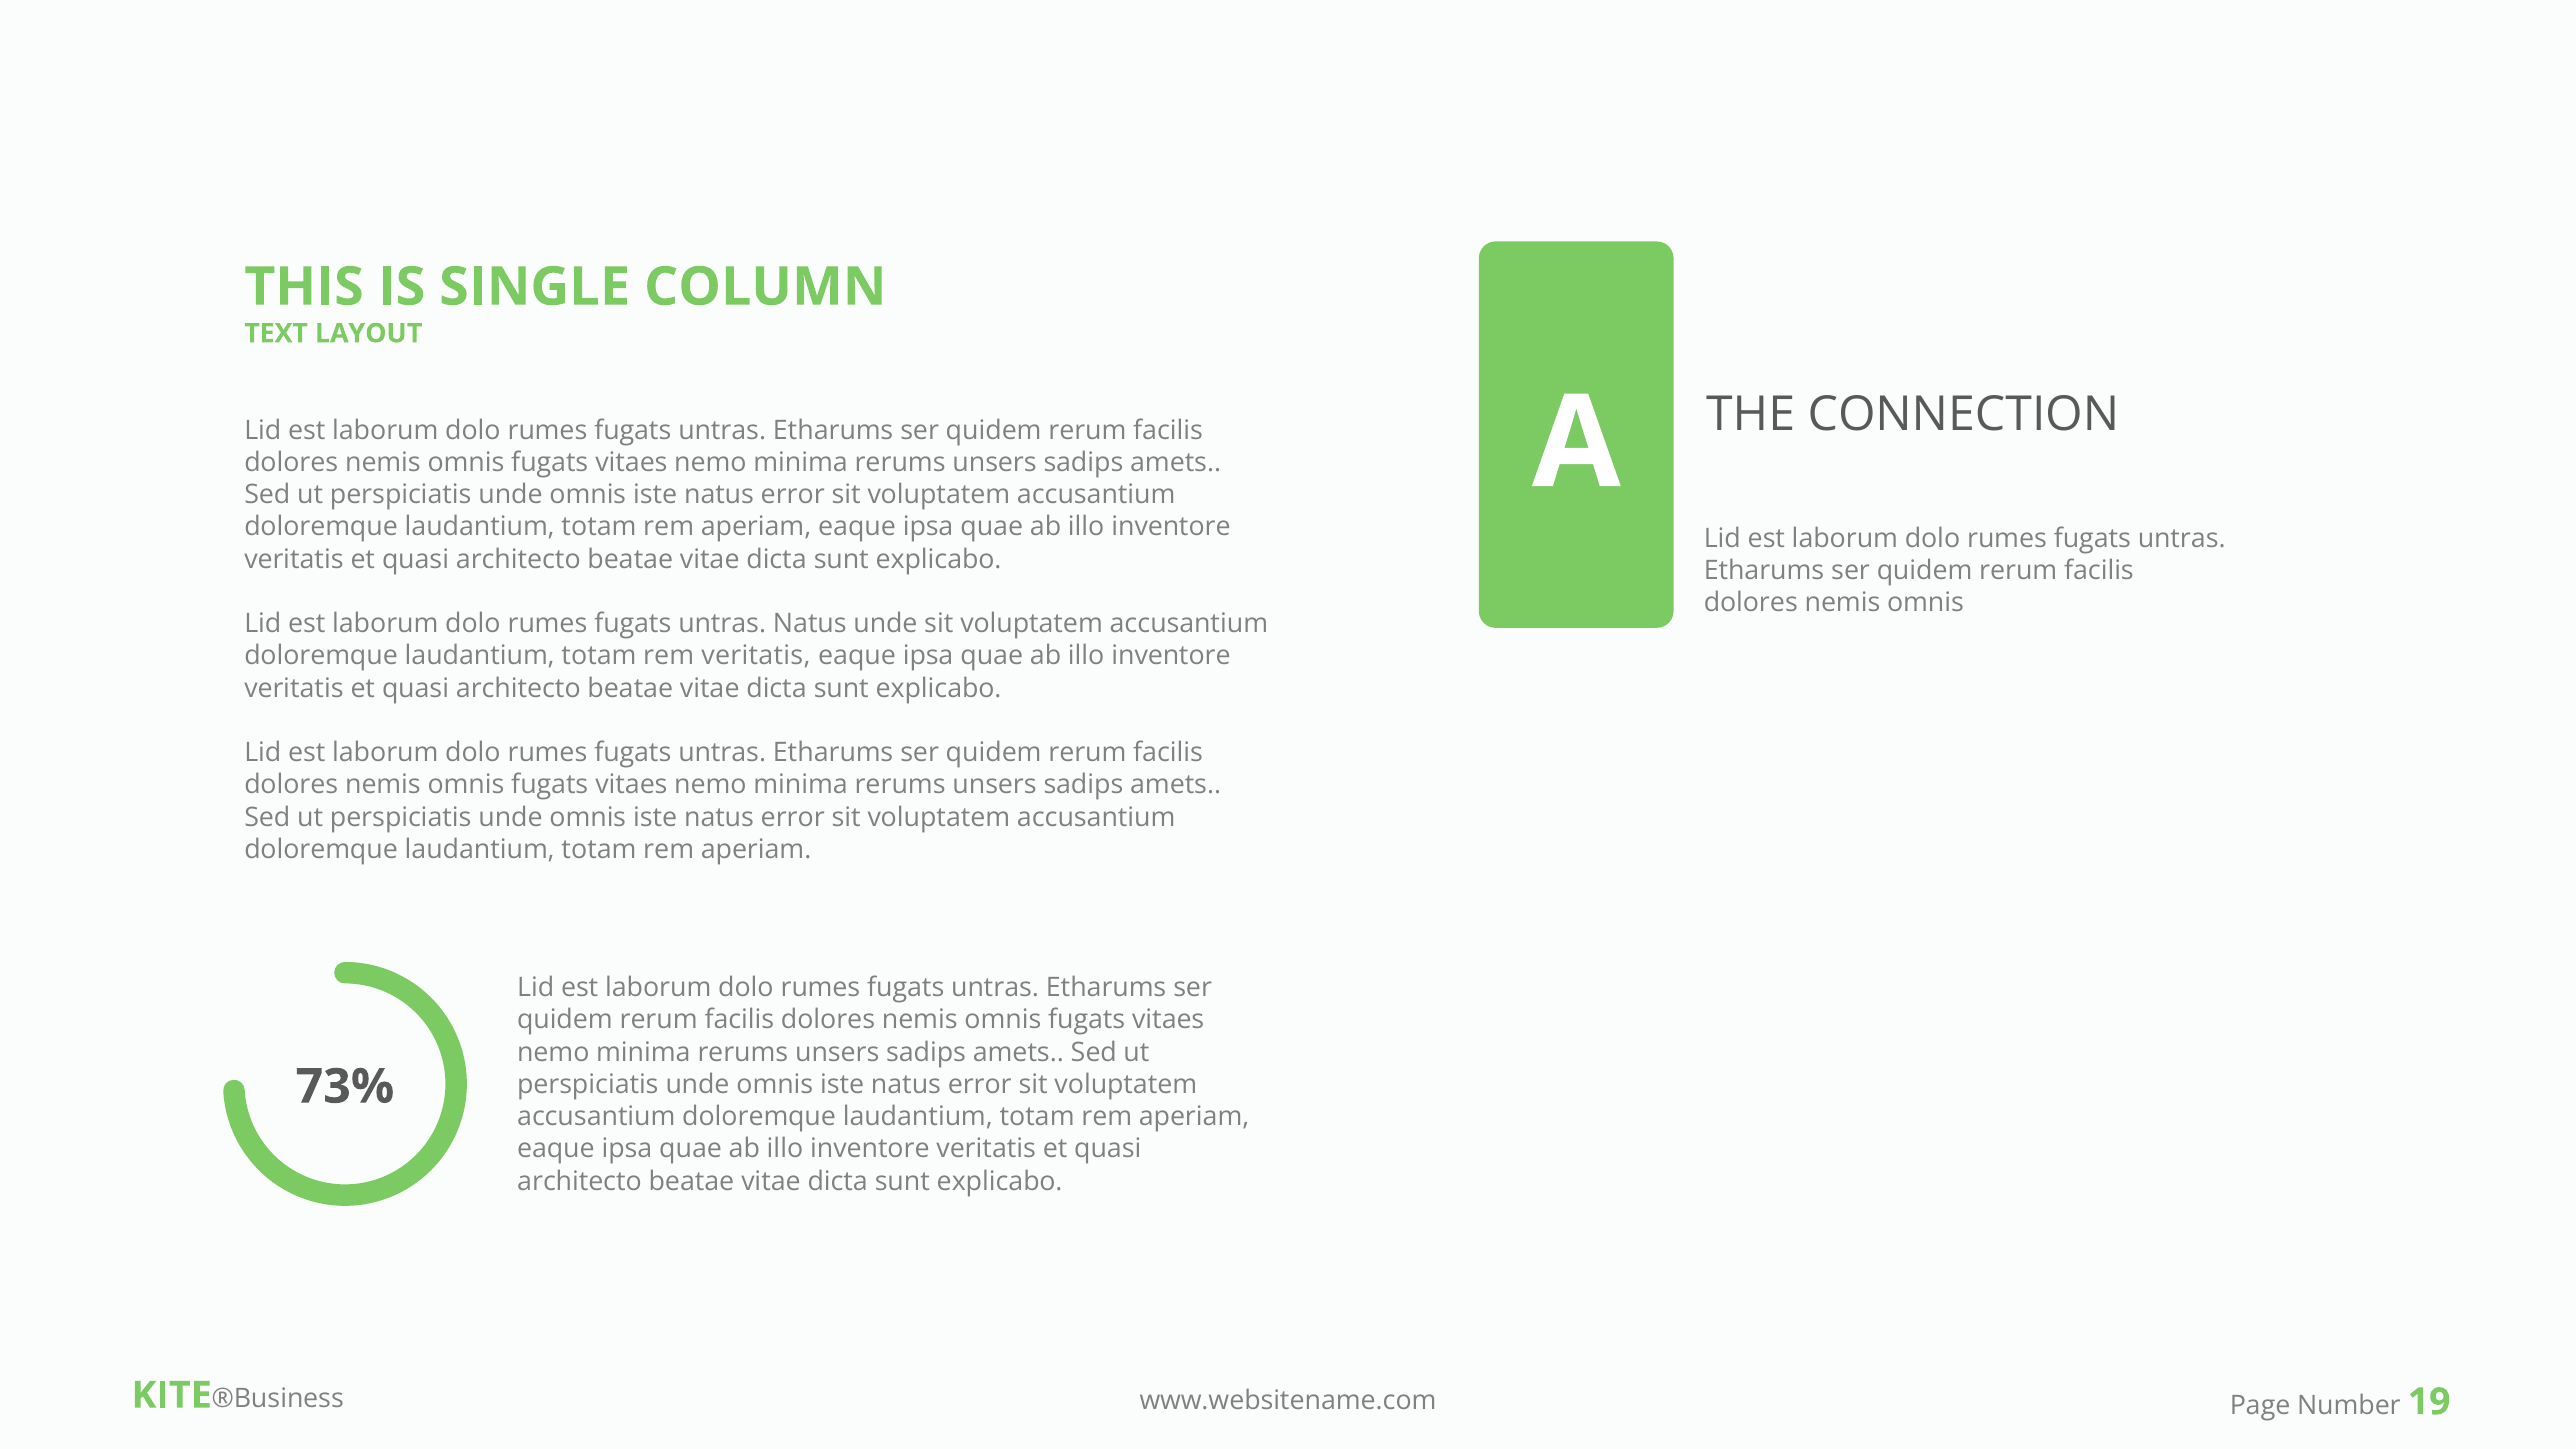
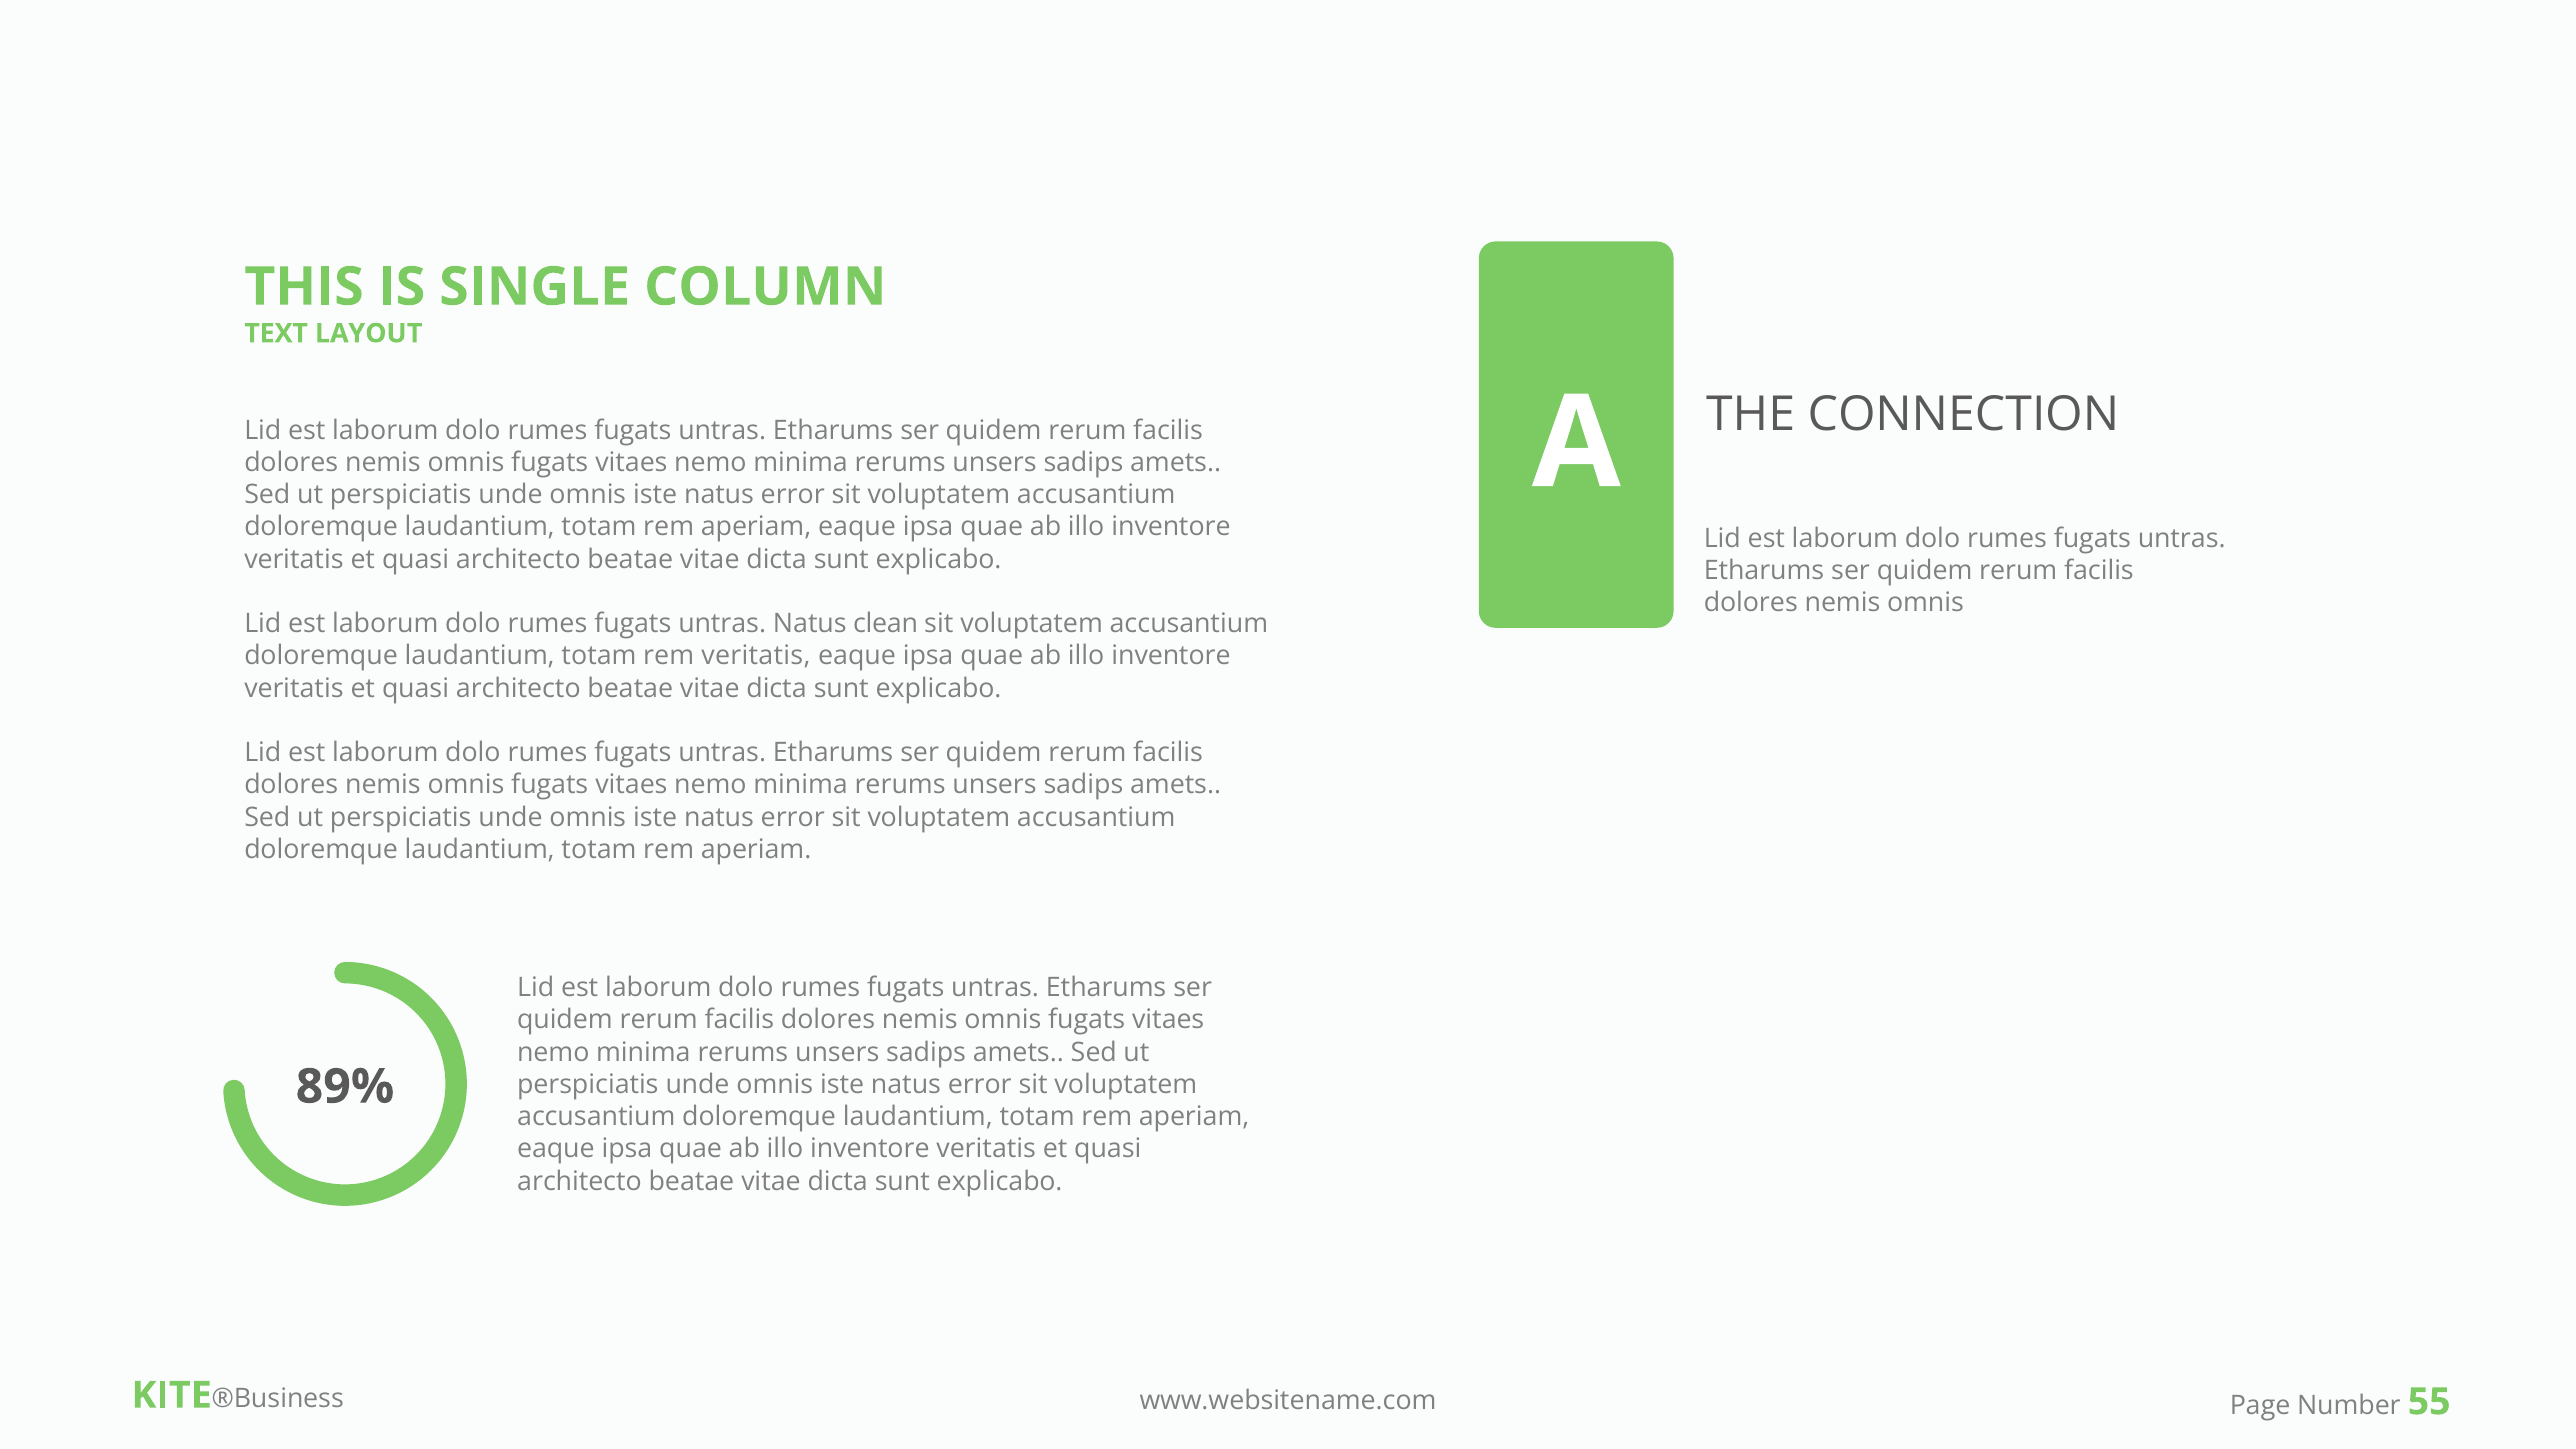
Natus unde: unde -> clean (886, 624)
73%: 73% -> 89% (345, 1087)
19: 19 -> 55 (2429, 1402)
